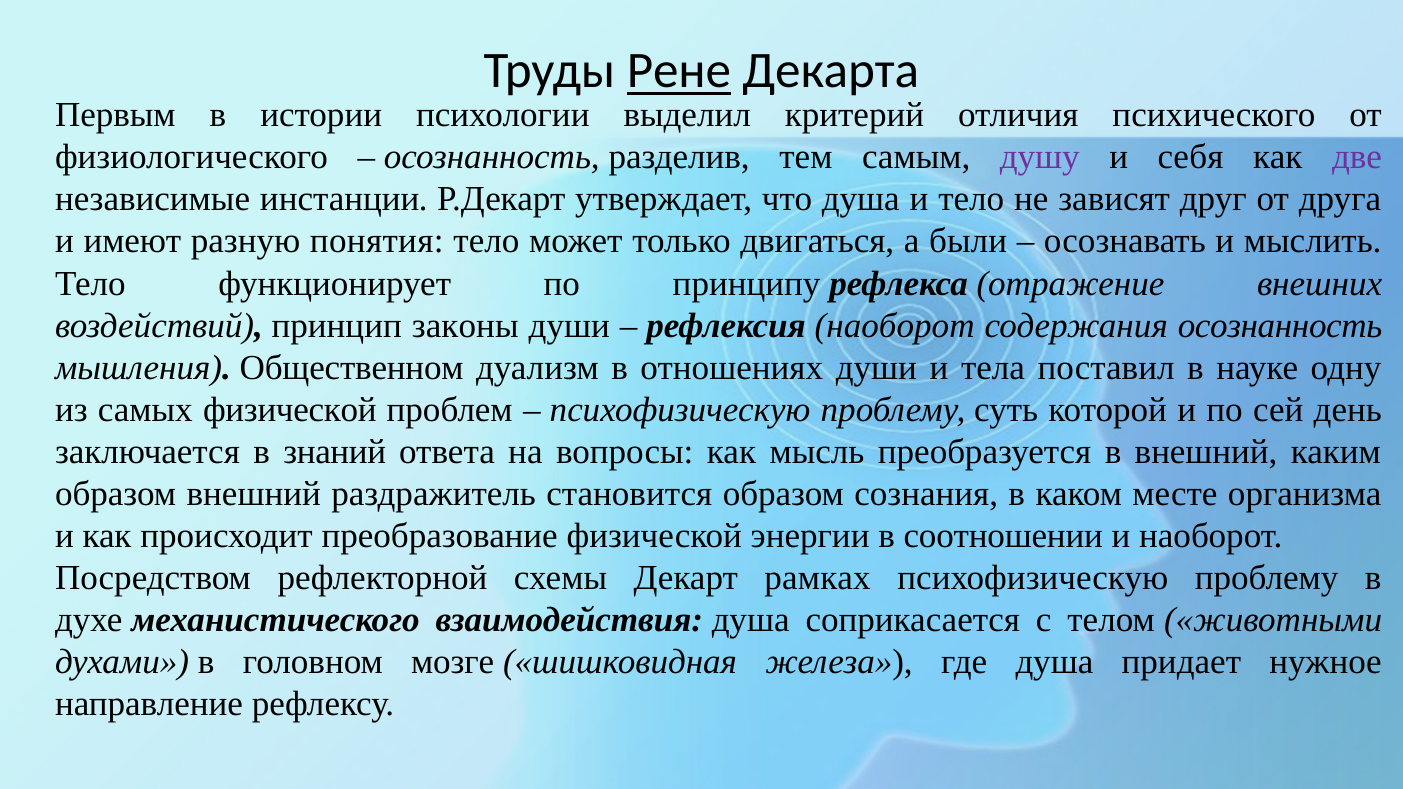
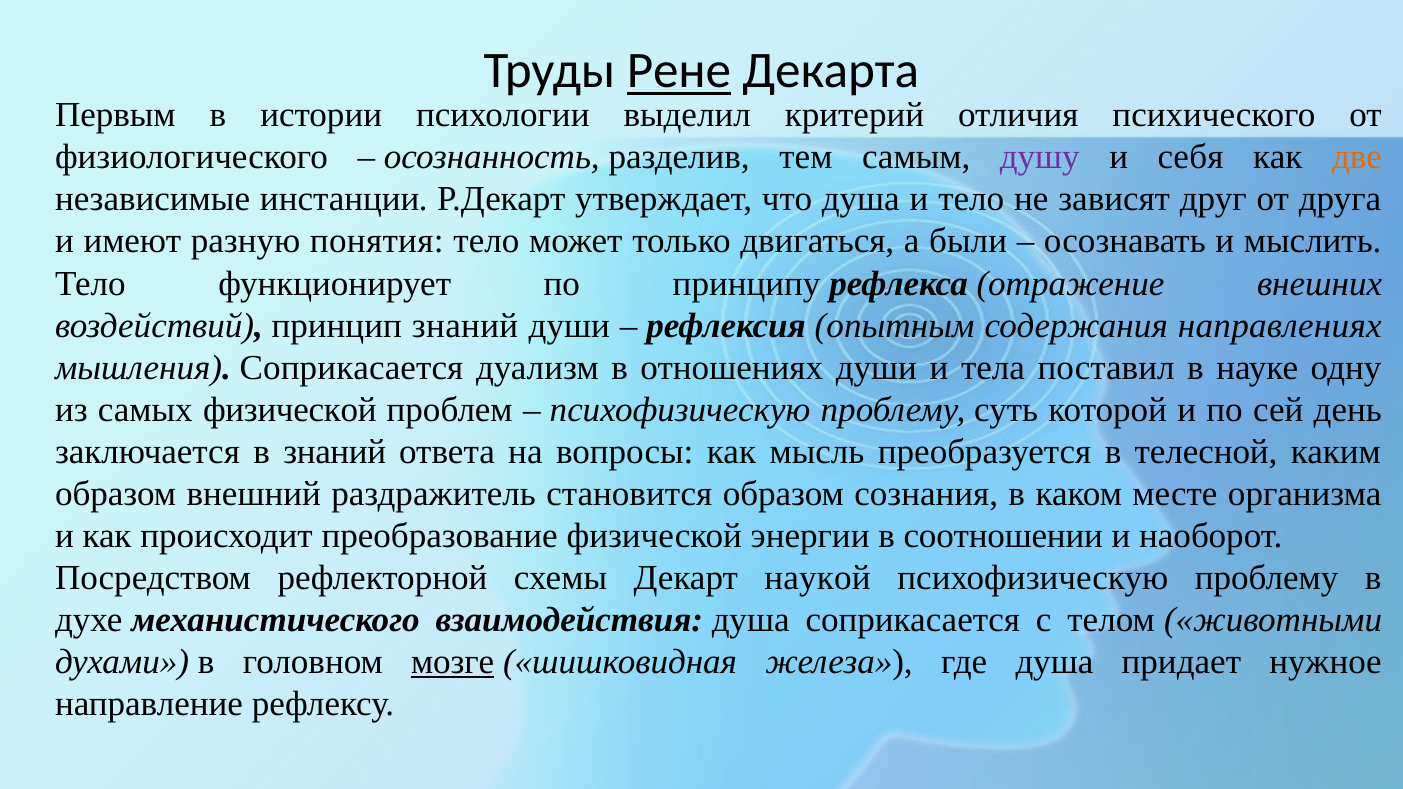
две colour: purple -> orange (1357, 157)
принцип законы: законы -> знаний (465, 326)
рефлексия наоборот: наоборот -> опытным (895, 326)
содержания осознанность: осознанность -> направлениях (1280, 326)
мышления Общественном: Общественном -> Соприкасается (351, 368)
в внешний: внешний -> телесной (1206, 452)
рамках: рамках -> наукой (818, 578)
мозге underline: none -> present (453, 662)
